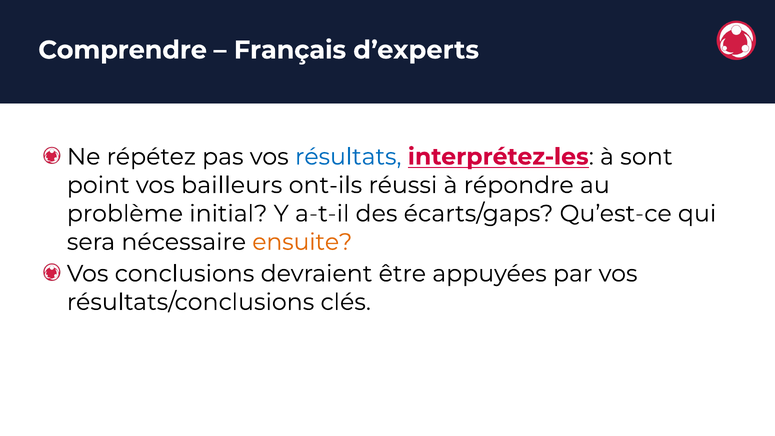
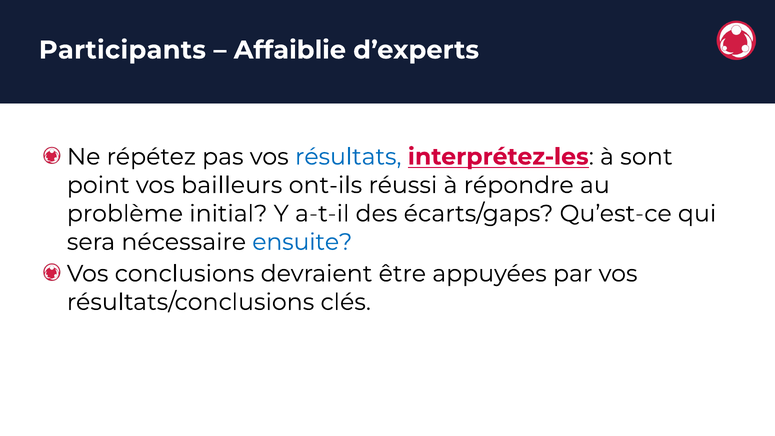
Comprendre: Comprendre -> Participants (122, 50)
Français: Français -> Affaiblie (290, 50)
ensuite colour: orange -> blue (302, 242)
